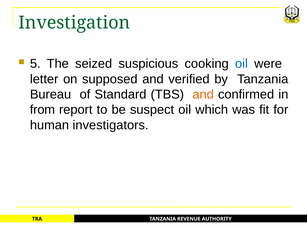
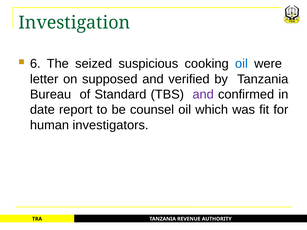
5: 5 -> 6 (35, 64)
and colour: orange -> purple (203, 95)
from: from -> date (42, 110)
suspect: suspect -> counsel (152, 110)
